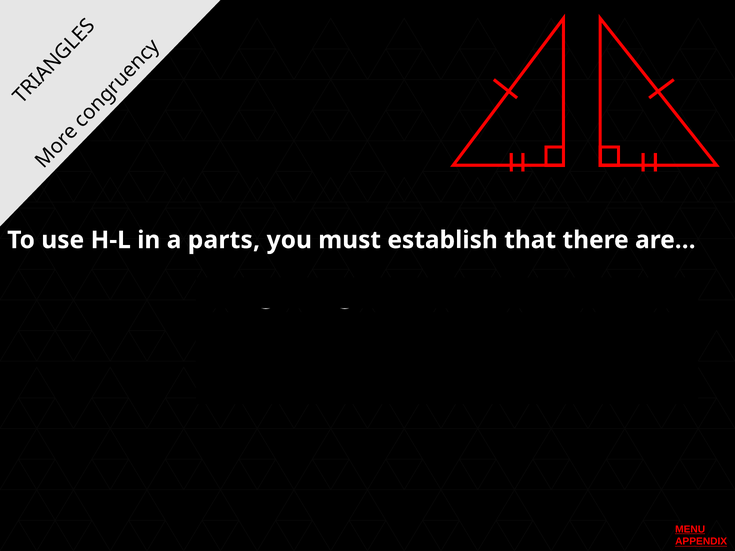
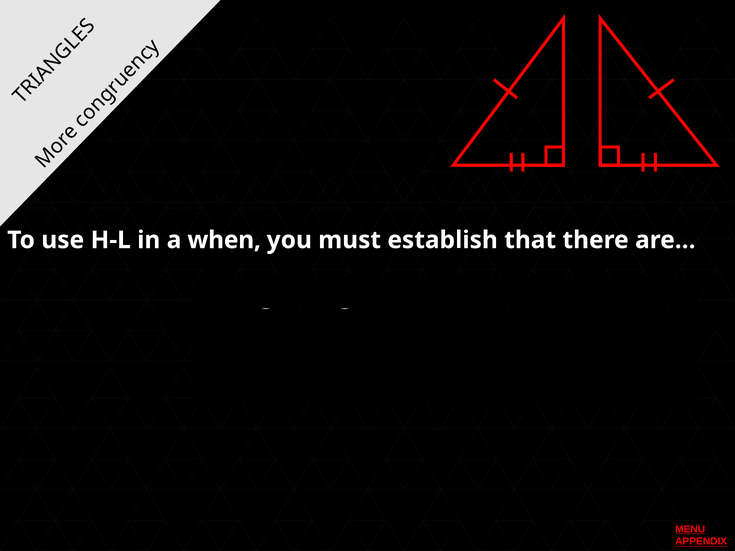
parts: parts -> when (224, 240)
